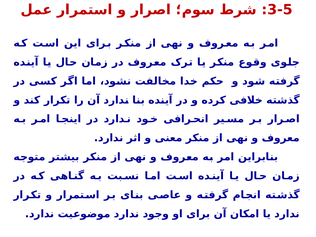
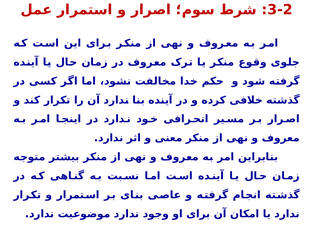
3-5: 3-5 -> 3-2 (280, 10)
